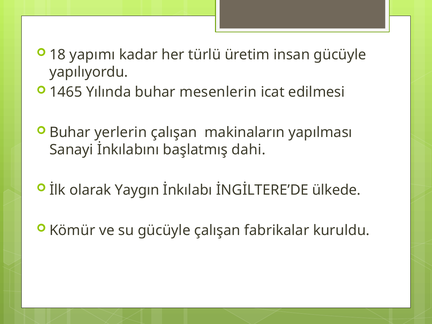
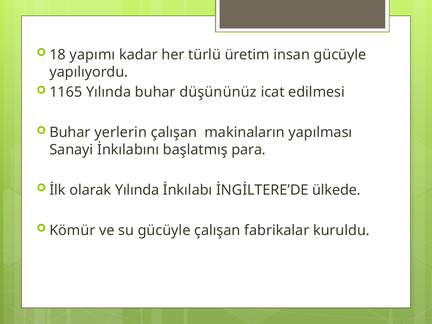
1465: 1465 -> 1165 (66, 92)
mesenlerin: mesenlerin -> düşününüz (218, 92)
dahi: dahi -> para (249, 150)
olarak Yaygın: Yaygın -> Yılında (137, 190)
